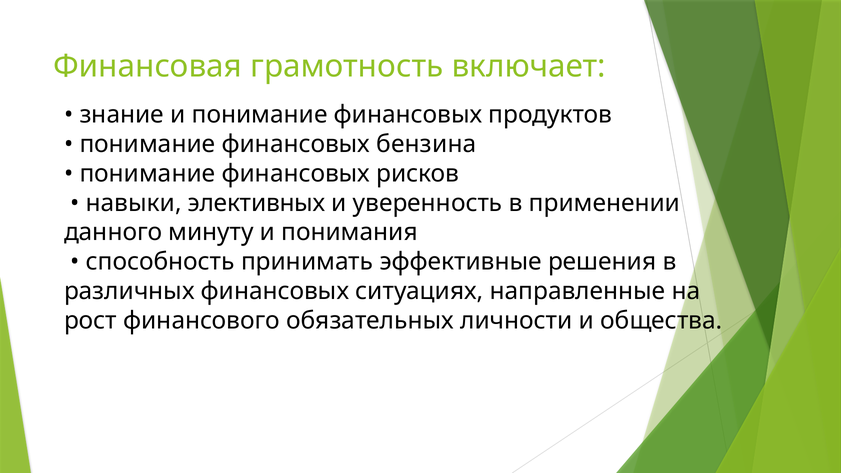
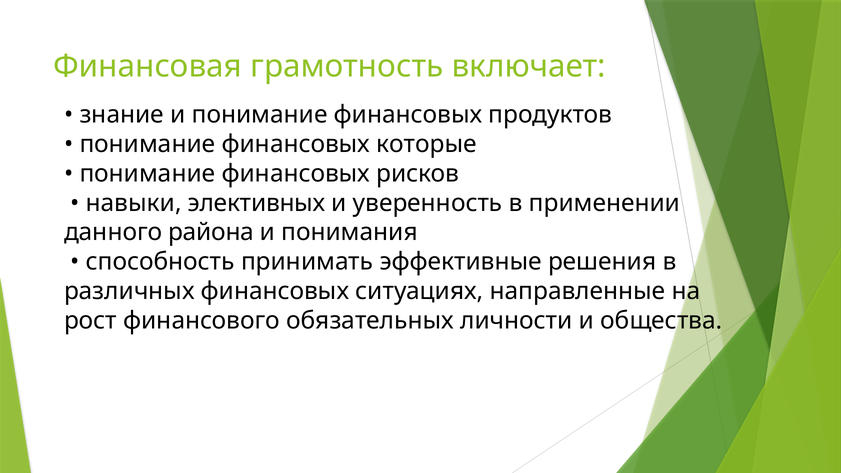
бензина: бензина -> которые (426, 144)
минуту: минуту -> района (211, 232)
